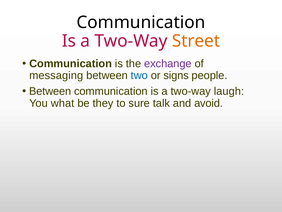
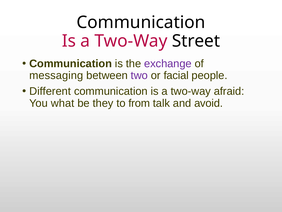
Street colour: orange -> black (196, 41)
two colour: blue -> purple (139, 75)
signs: signs -> facial (176, 75)
Between: Between -> Different (50, 91)
laugh: laugh -> afraid (229, 91)
sure: sure -> from (139, 103)
